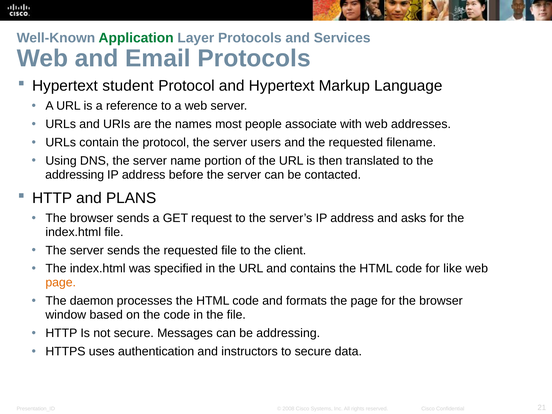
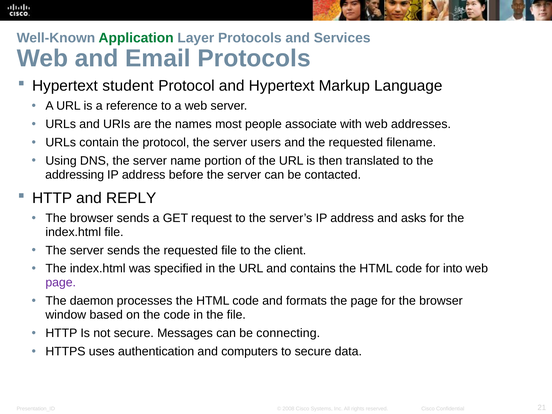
PLANS: PLANS -> REPLY (131, 198)
like: like -> into (453, 269)
page colour: orange -> purple (61, 283)
be addressing: addressing -> connecting (288, 333)
instructors: instructors -> computers (250, 351)
